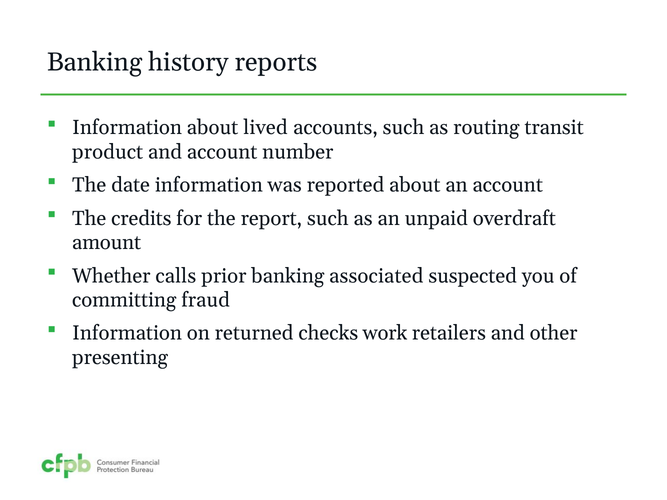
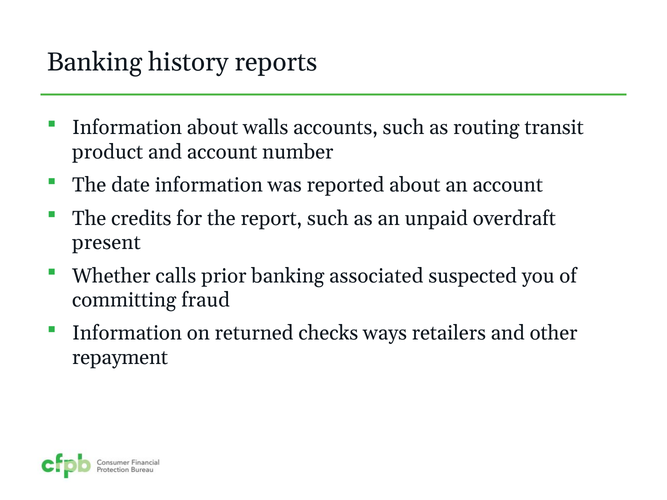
lived: lived -> walls (266, 128)
amount: amount -> present (106, 243)
work: work -> ways (385, 333)
presenting: presenting -> repayment (120, 357)
